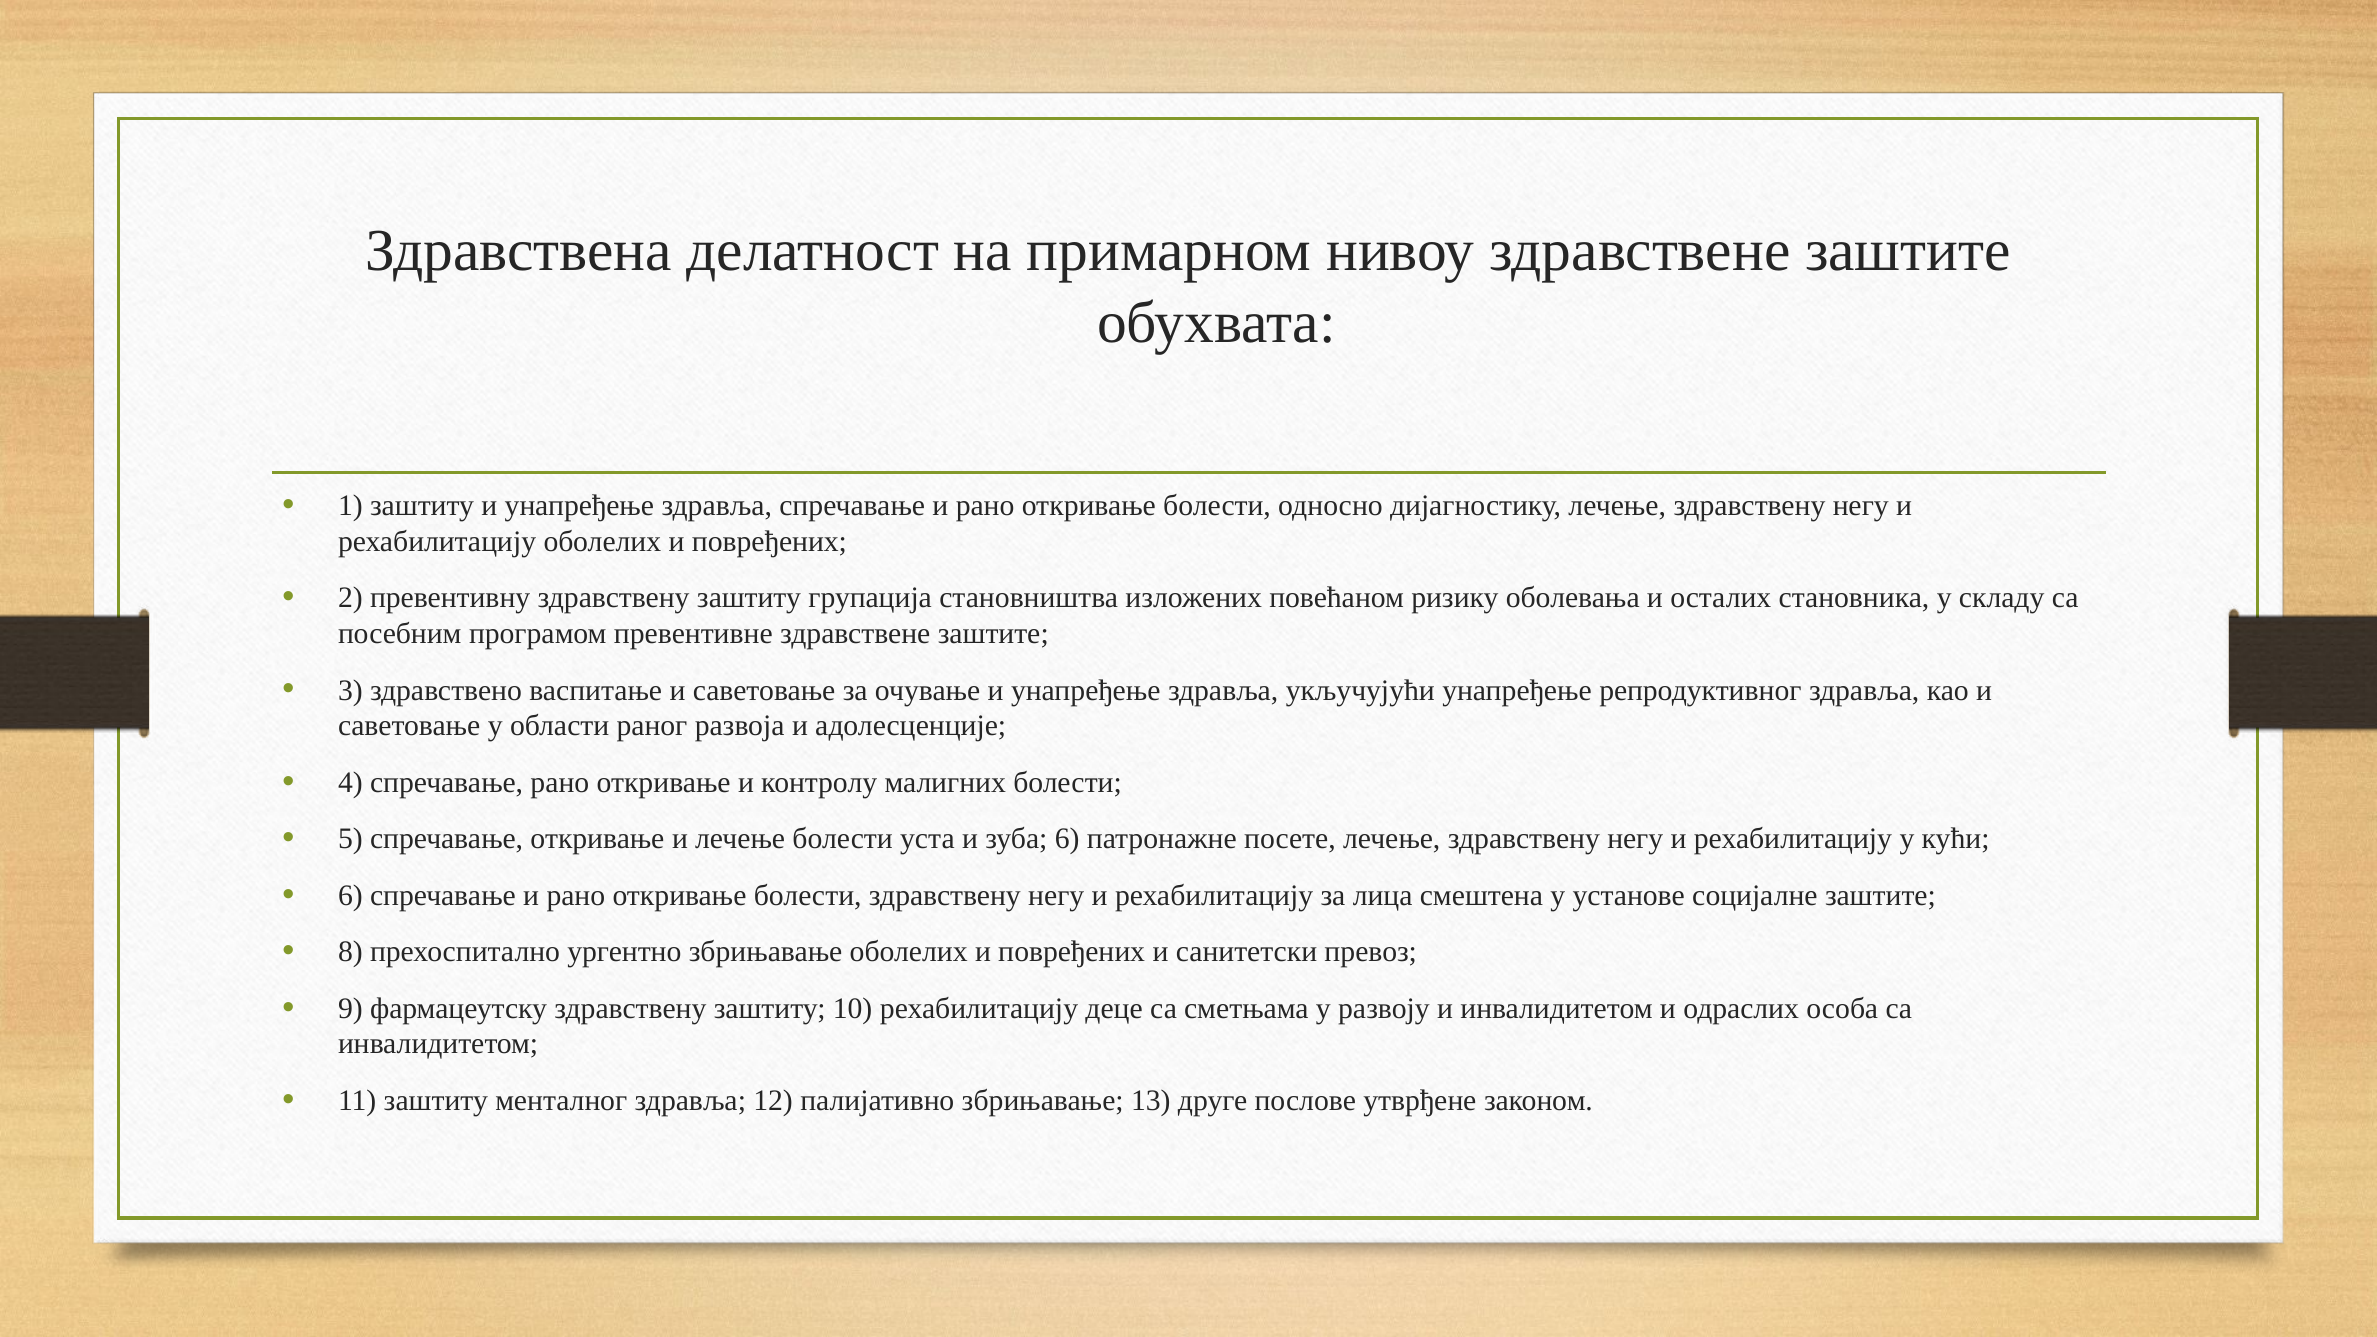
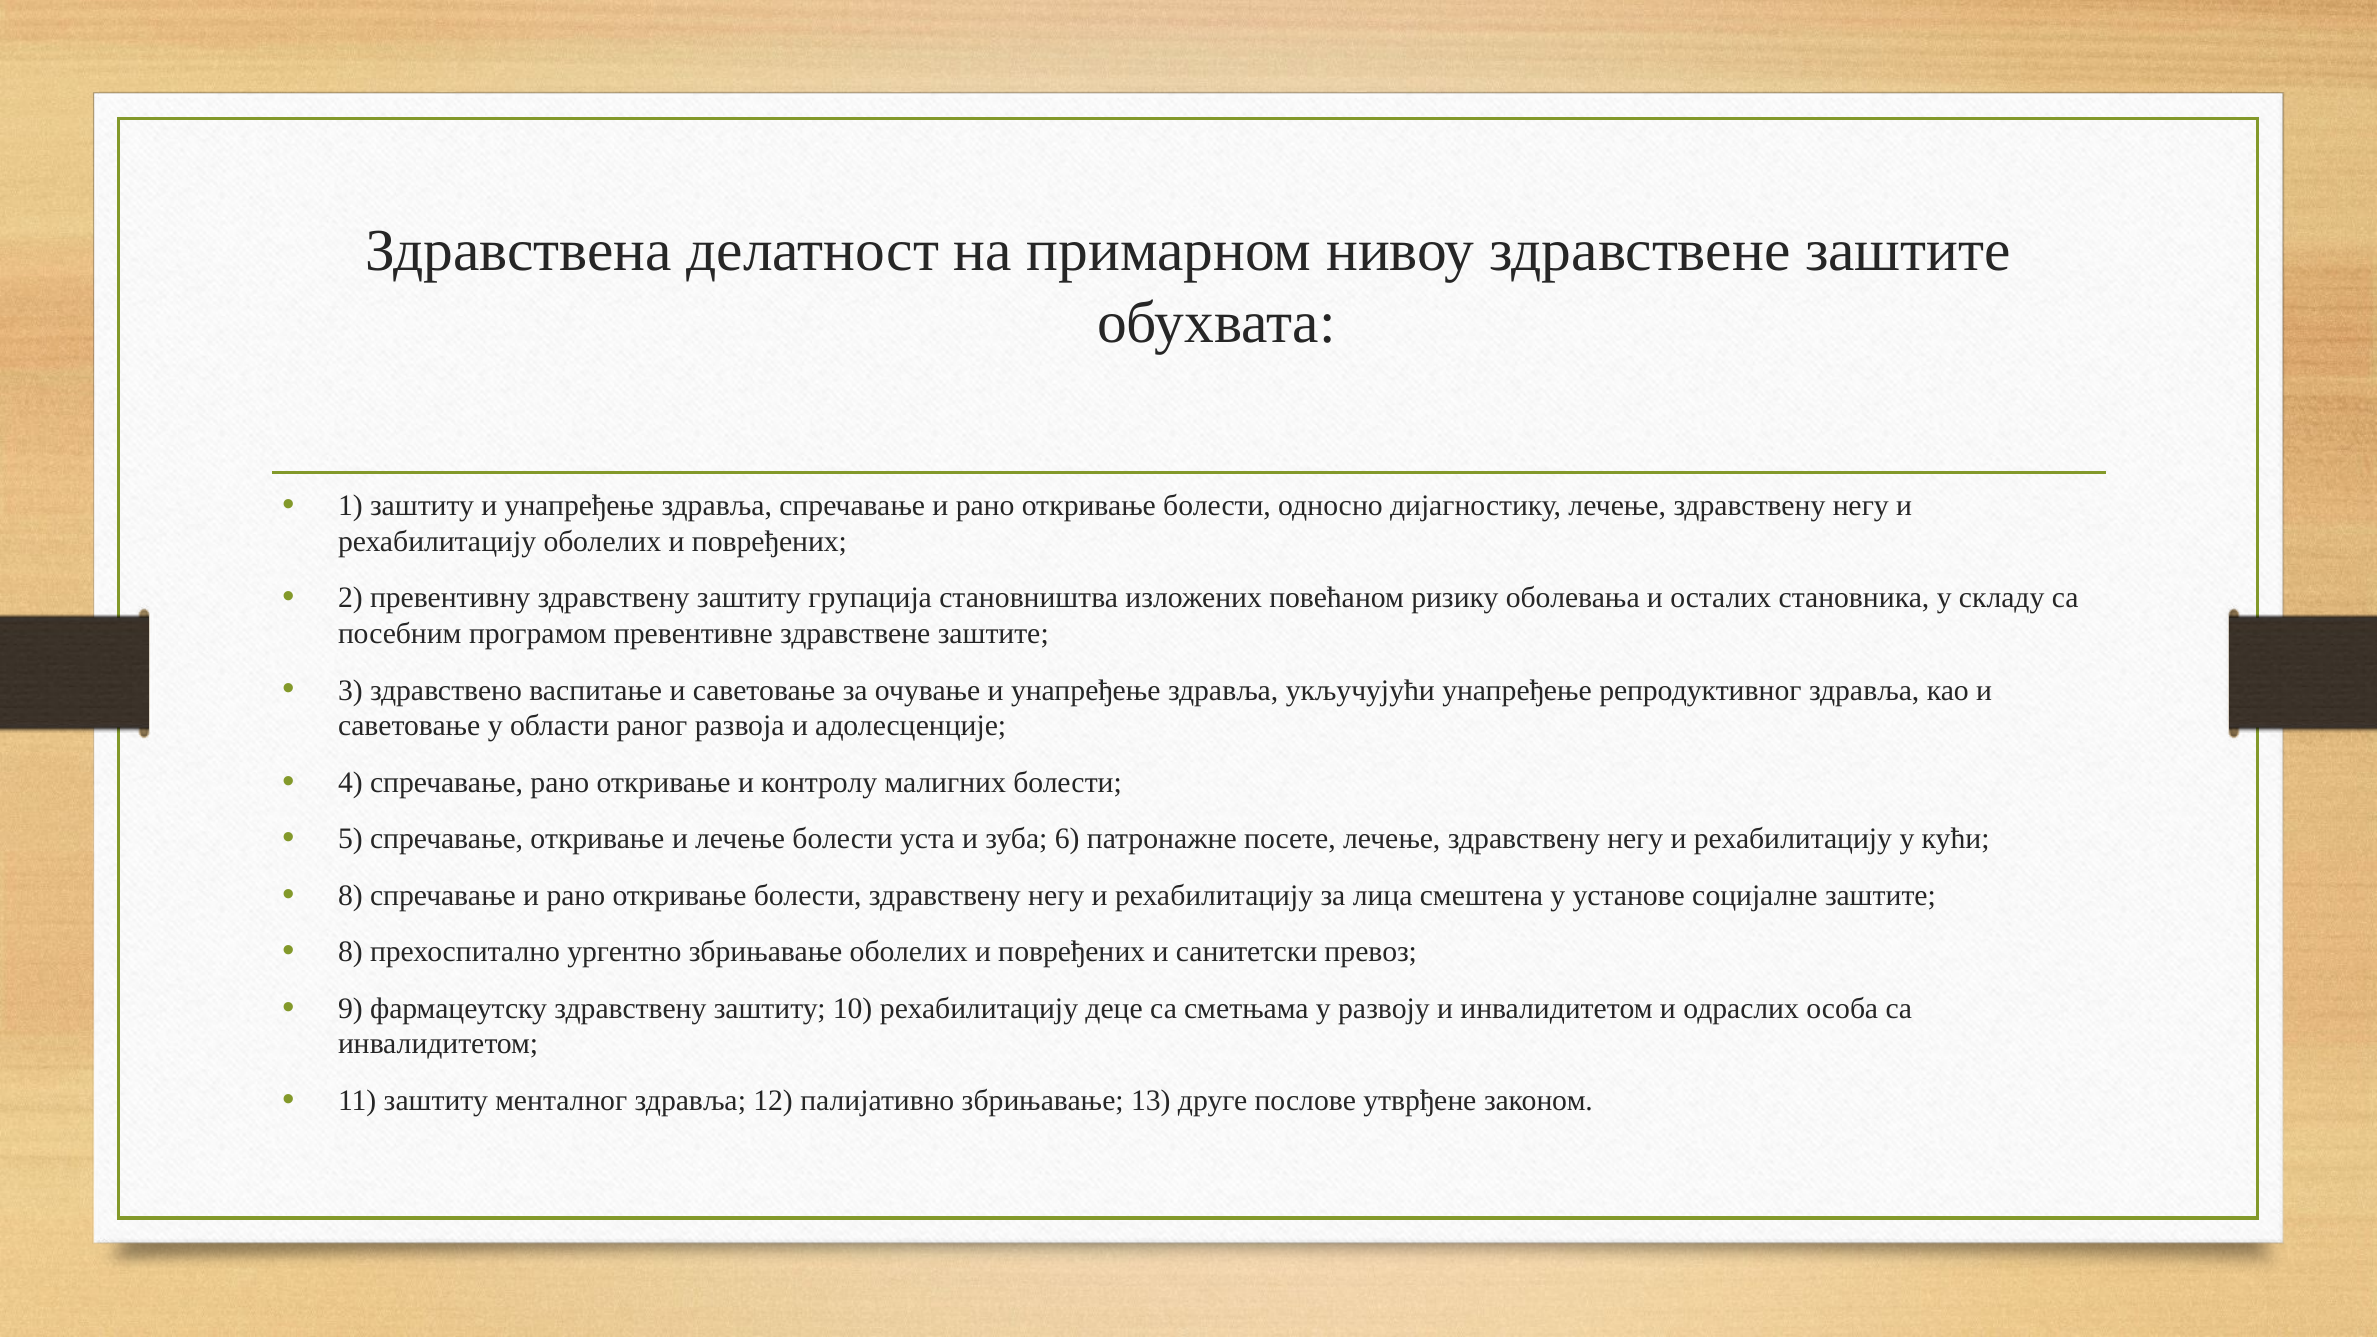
6: 6 -> 8 (350, 895)
